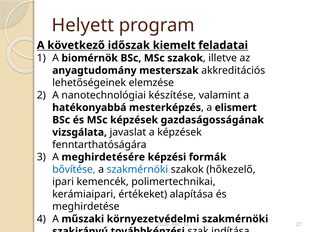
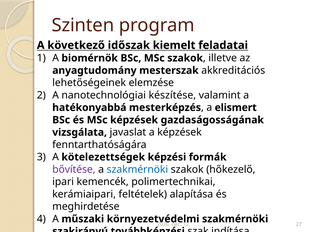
Helyett: Helyett -> Szinten (83, 25)
meghirdetésére: meghirdetésére -> kötelezettségek (103, 157)
bővítése colour: blue -> purple (74, 169)
értékeket: értékeket -> feltételek (143, 194)
